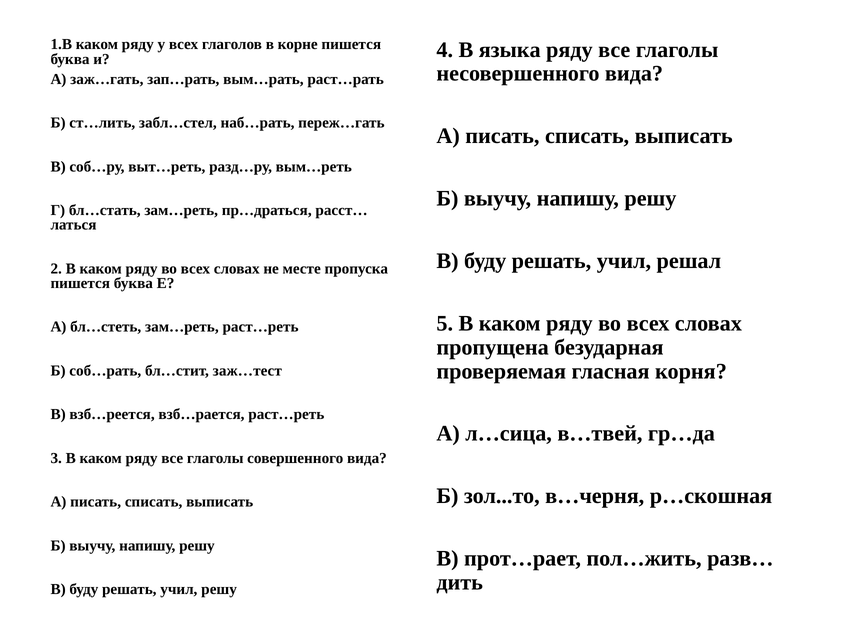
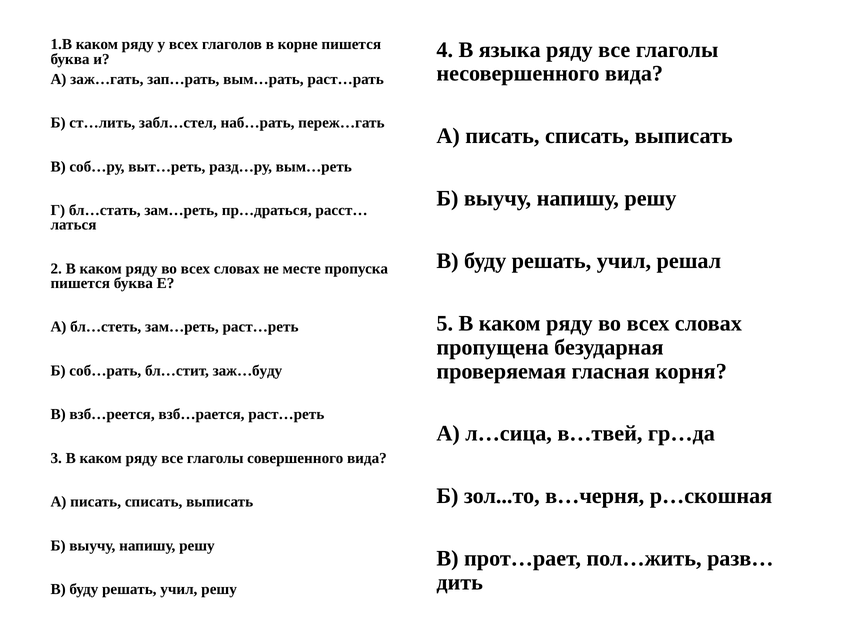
заж…тест: заж…тест -> заж…буду (247, 371)
